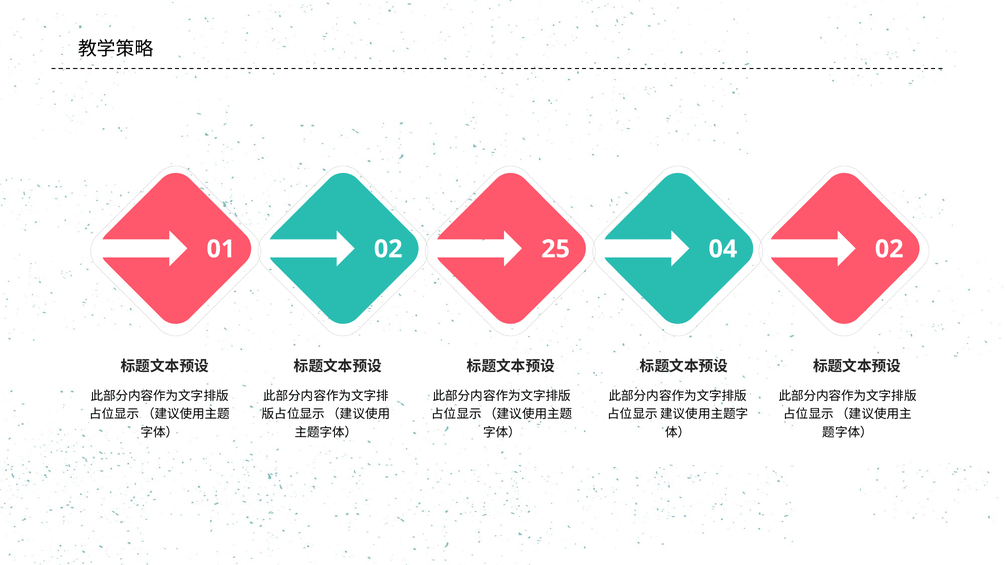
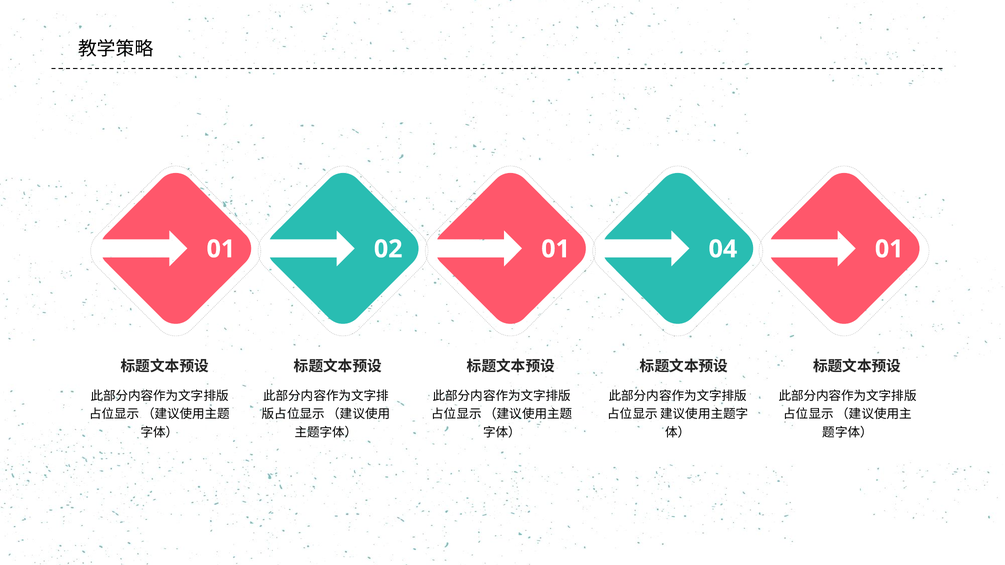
02 25: 25 -> 01 (556, 249)
04 02: 02 -> 01 (889, 249)
